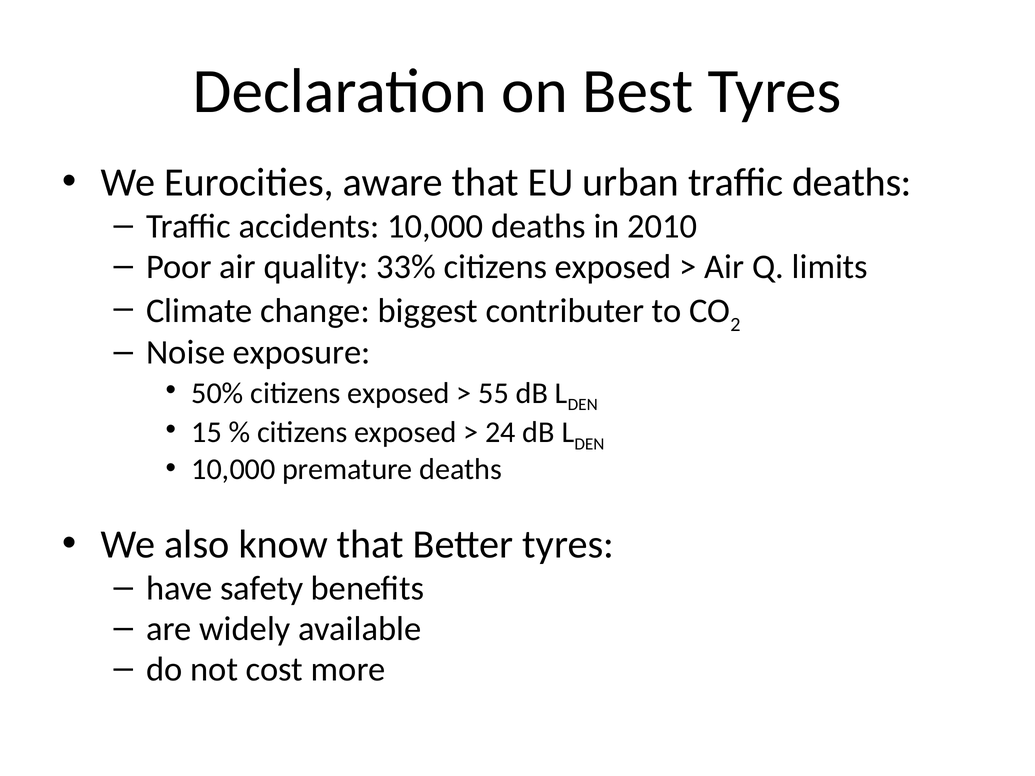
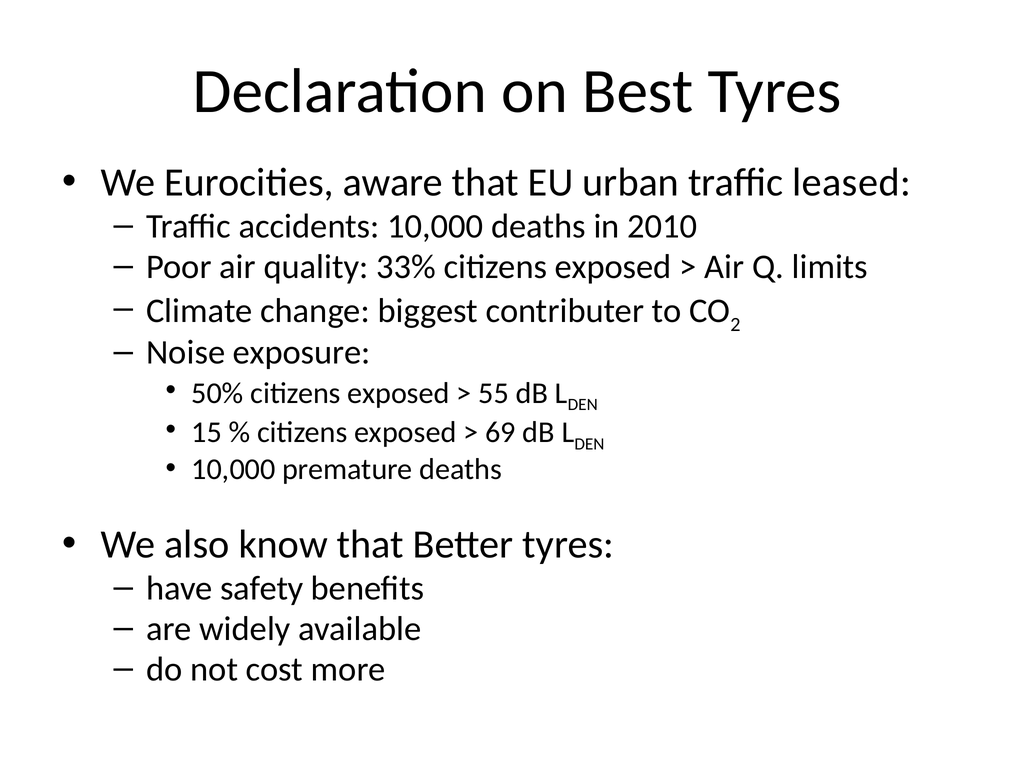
traffic deaths: deaths -> leased (852, 183)
24: 24 -> 69 (500, 432)
